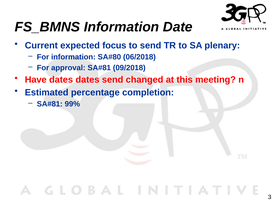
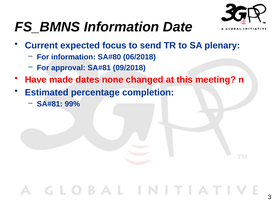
Have dates: dates -> made (61, 80)
dates send: send -> none (113, 80)
